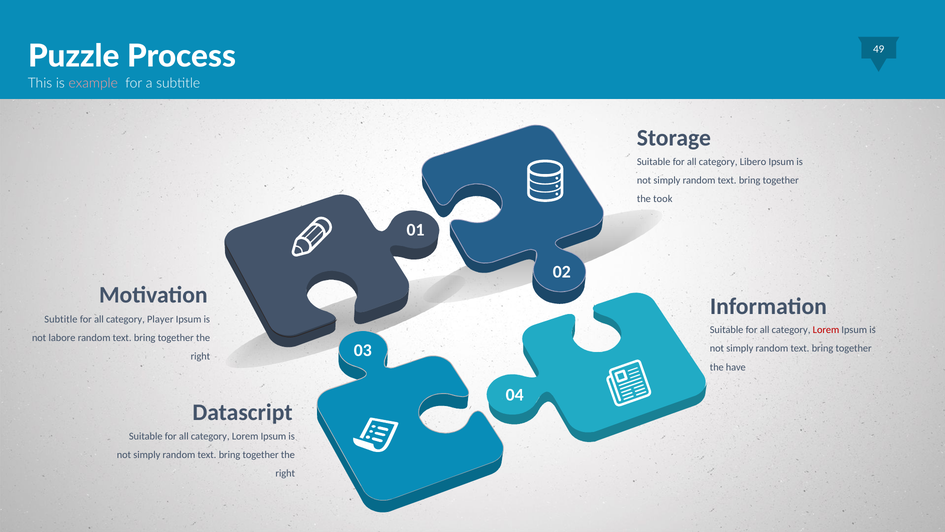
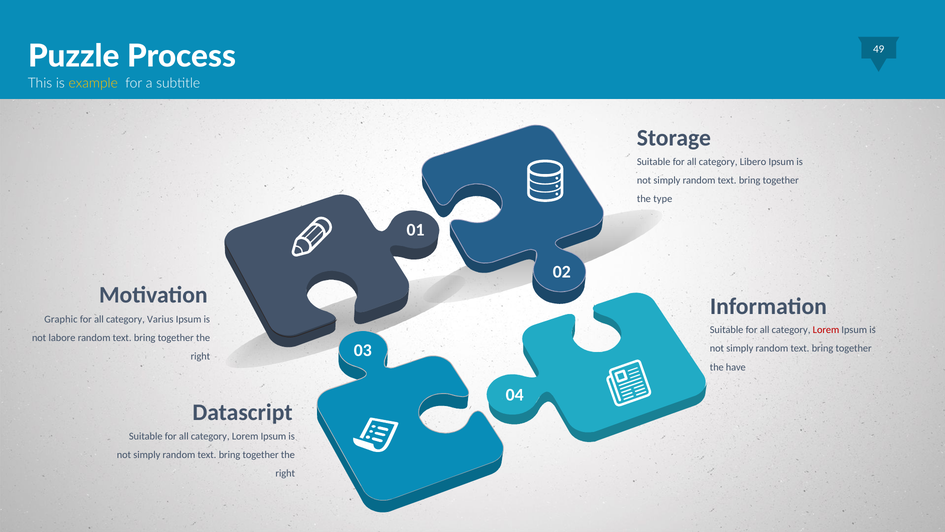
example colour: pink -> yellow (93, 83)
took: took -> type (663, 199)
Subtitle: Subtitle -> Graphic (61, 319)
Player: Player -> Varius (160, 319)
